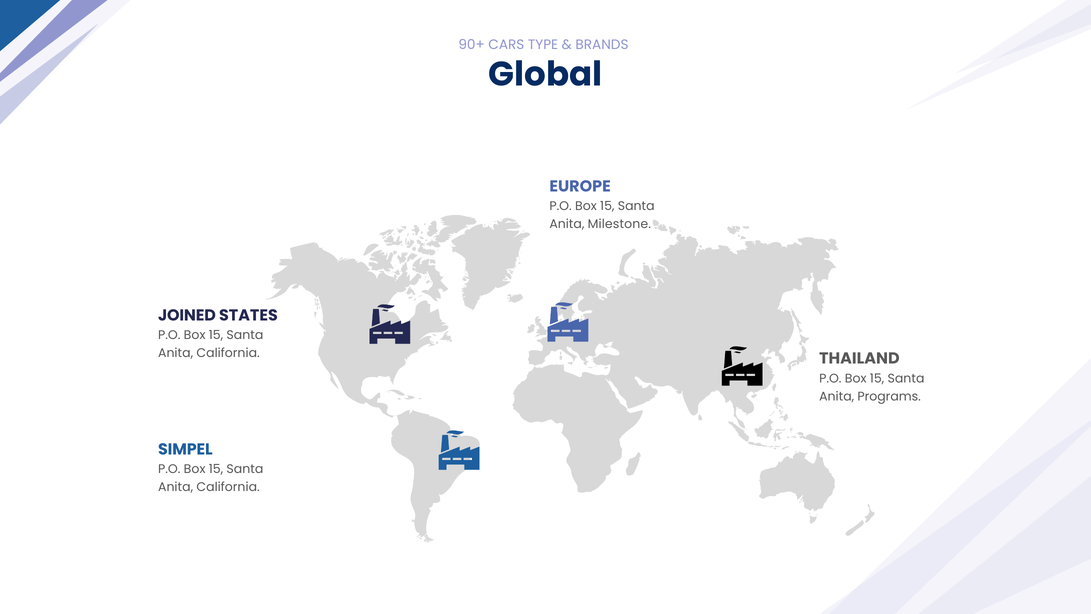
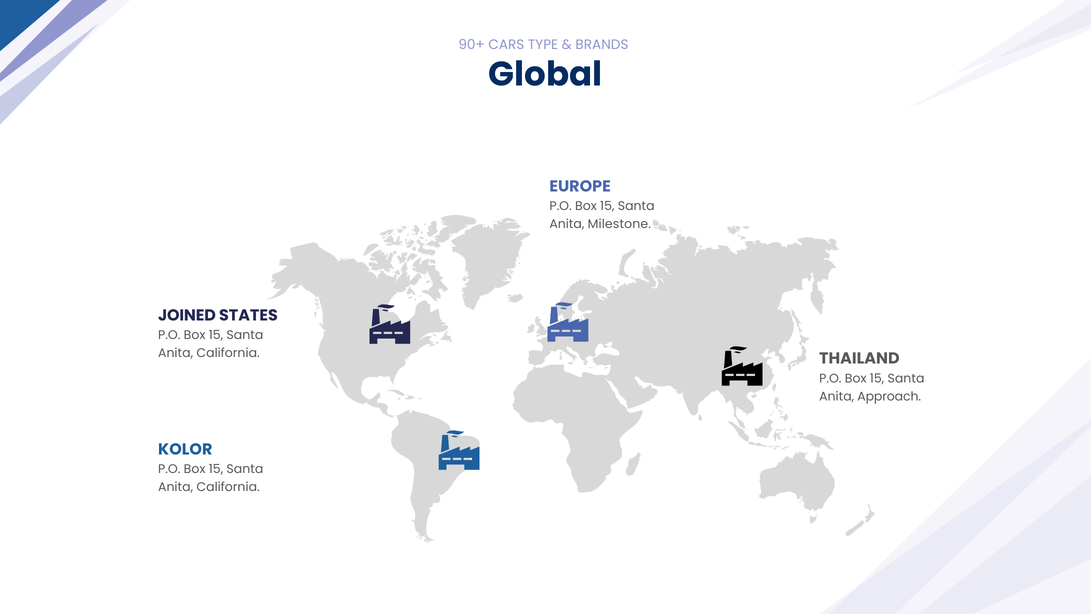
Programs: Programs -> Approach (889, 396)
SIMPEL: SIMPEL -> KOLOR (185, 449)
